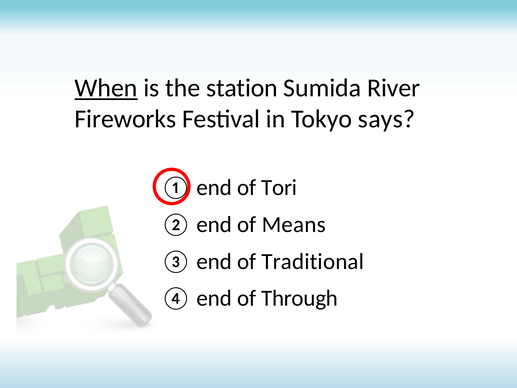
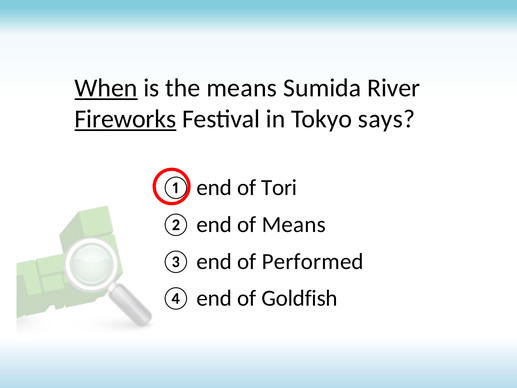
the station: station -> means (242, 88)
Fireworks underline: none -> present (125, 119)
Traditional: Traditional -> Performed (313, 261)
Through: Through -> Goldfish (300, 298)
